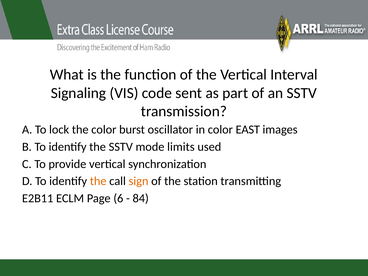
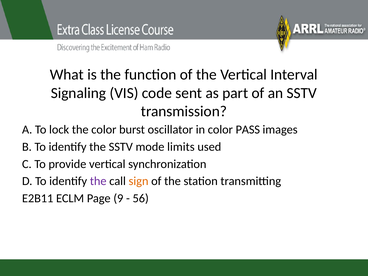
EAST: EAST -> PASS (248, 130)
the colour: orange -> purple (98, 181)
6: 6 -> 9 (118, 198)
84: 84 -> 56 (141, 198)
